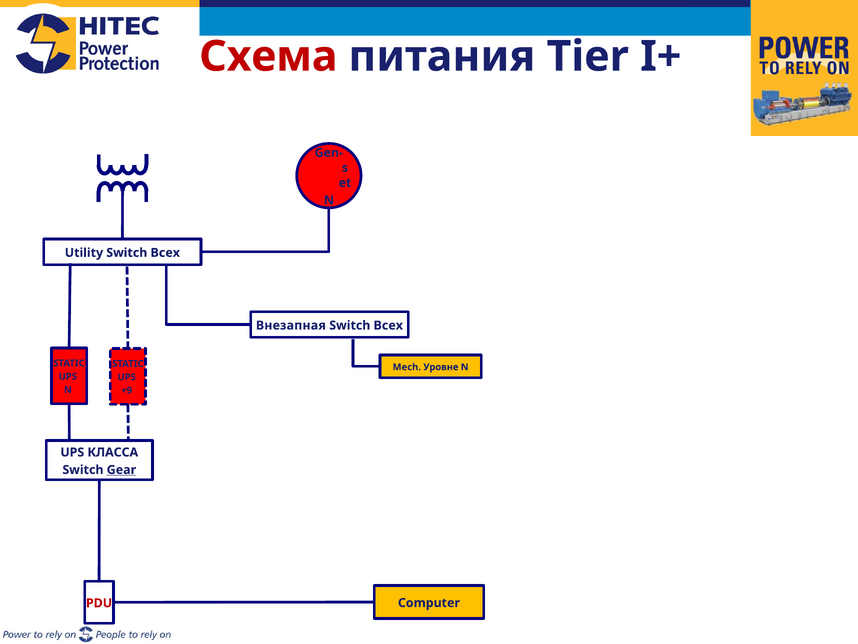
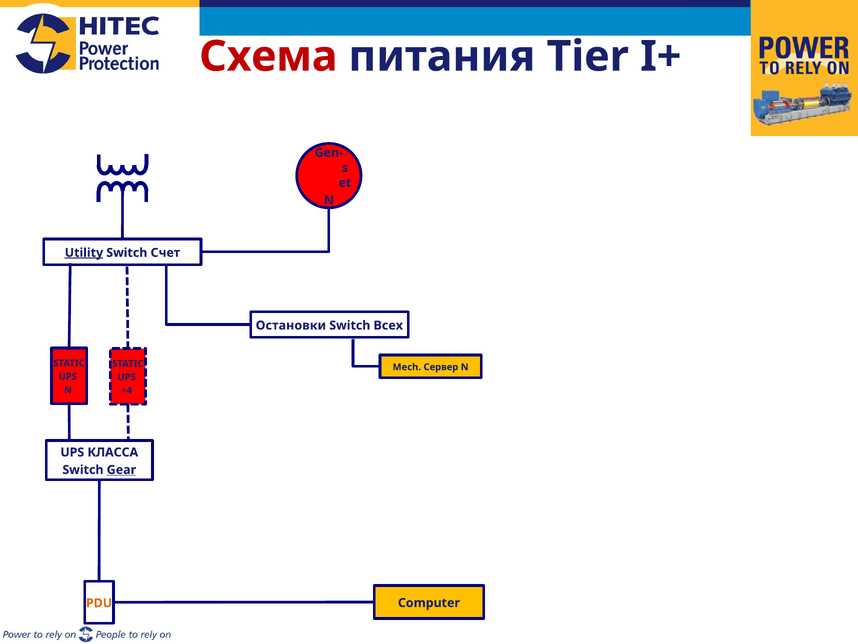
Utility underline: none -> present (84, 253)
Всех: Всех -> Счет (165, 253)
Внезапная: Внезапная -> Остановки (291, 325)
Уровне: Уровне -> Сервер (441, 367)
+9: +9 -> +4 (127, 390)
PDU colour: red -> orange (99, 603)
